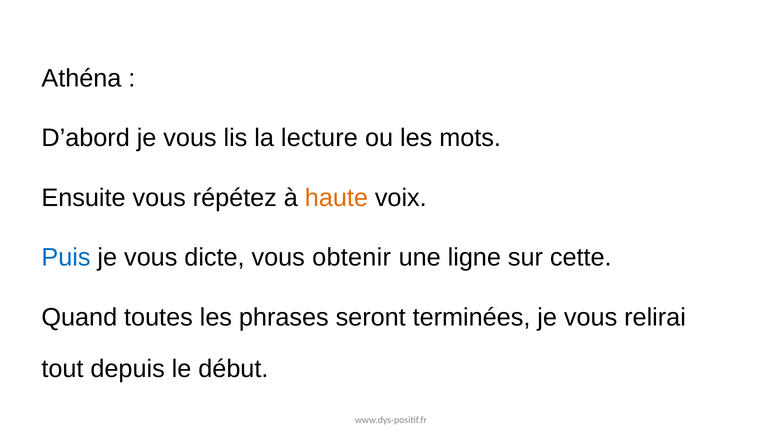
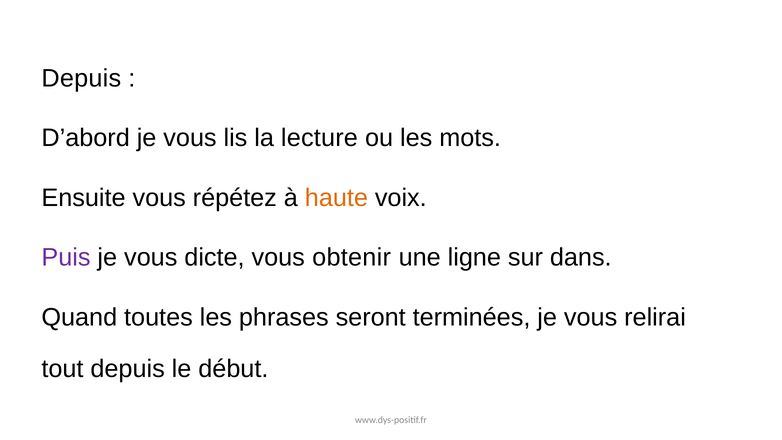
Athéna: Athéna -> Depuis (81, 78)
Puis colour: blue -> purple (66, 257)
cette: cette -> dans (581, 257)
